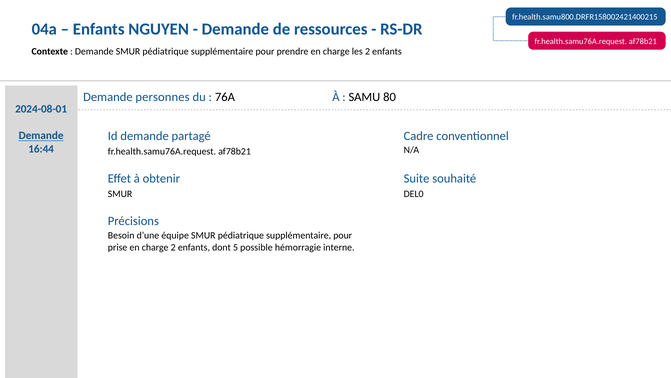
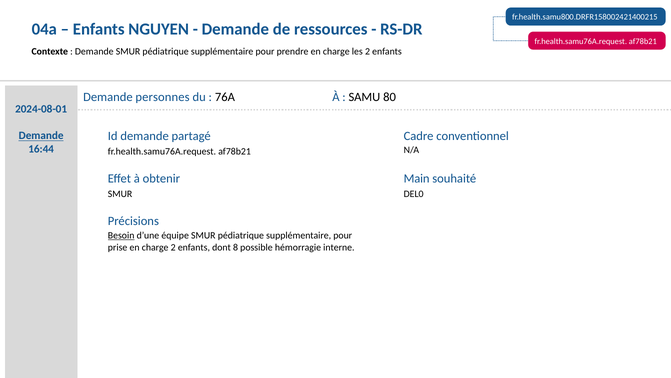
Suite: Suite -> Main (417, 179)
Besoin underline: none -> present (121, 235)
5: 5 -> 8 (236, 247)
